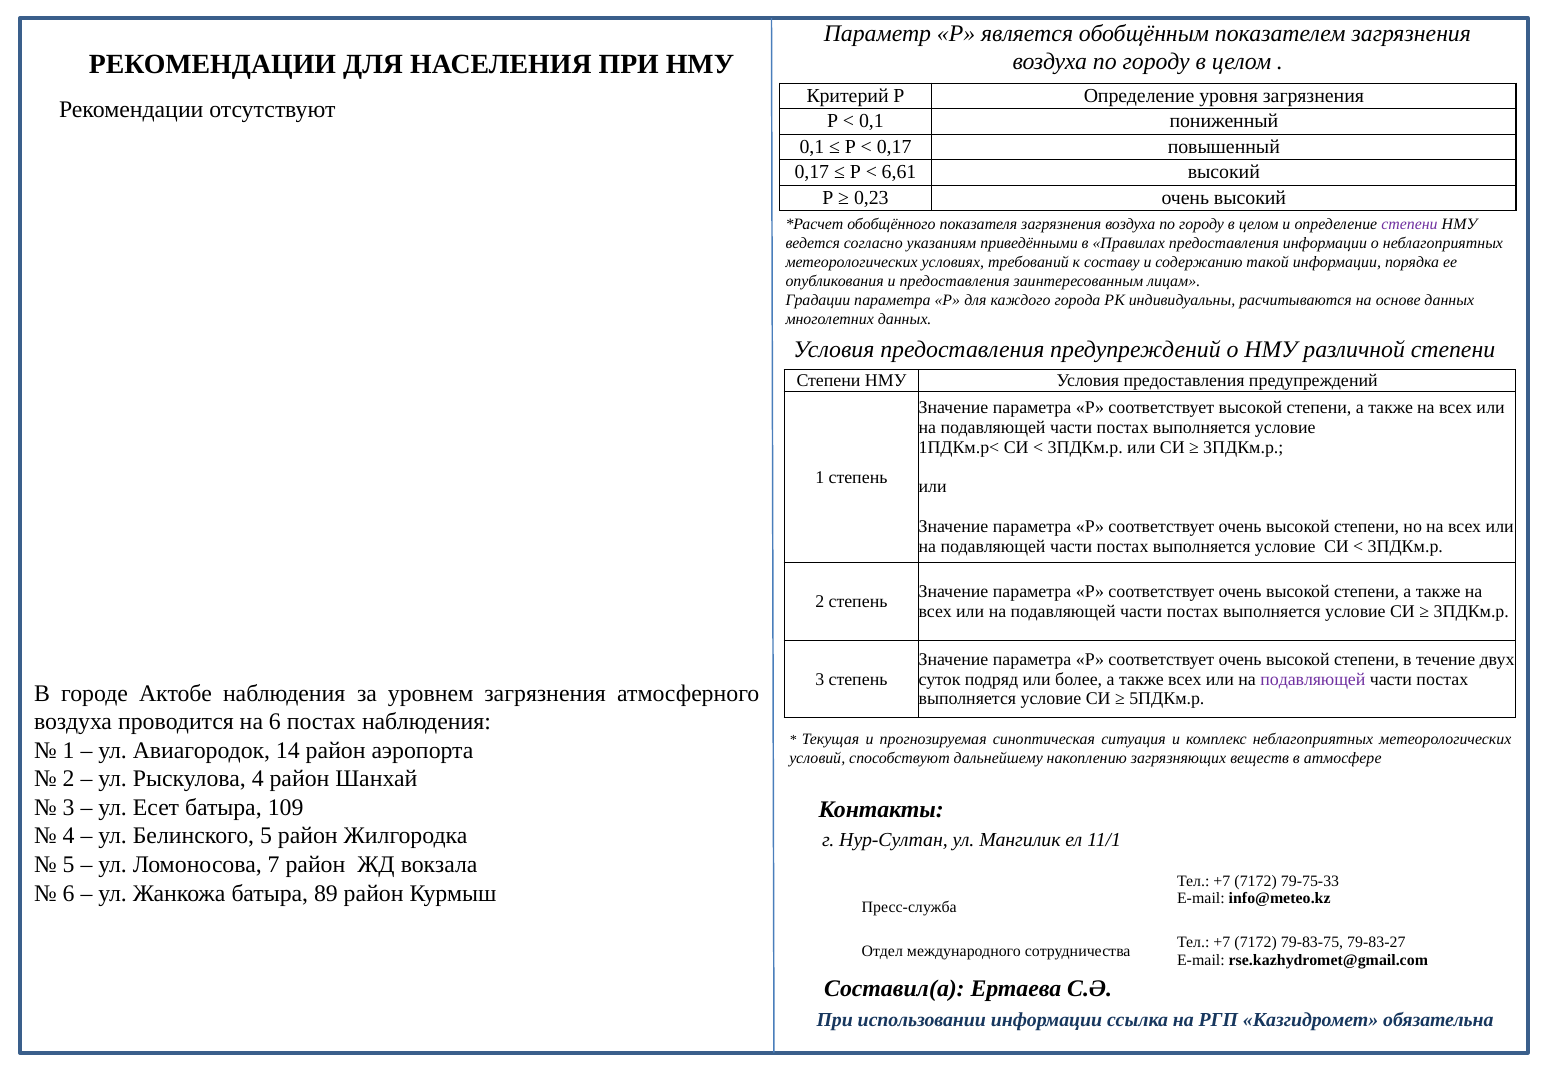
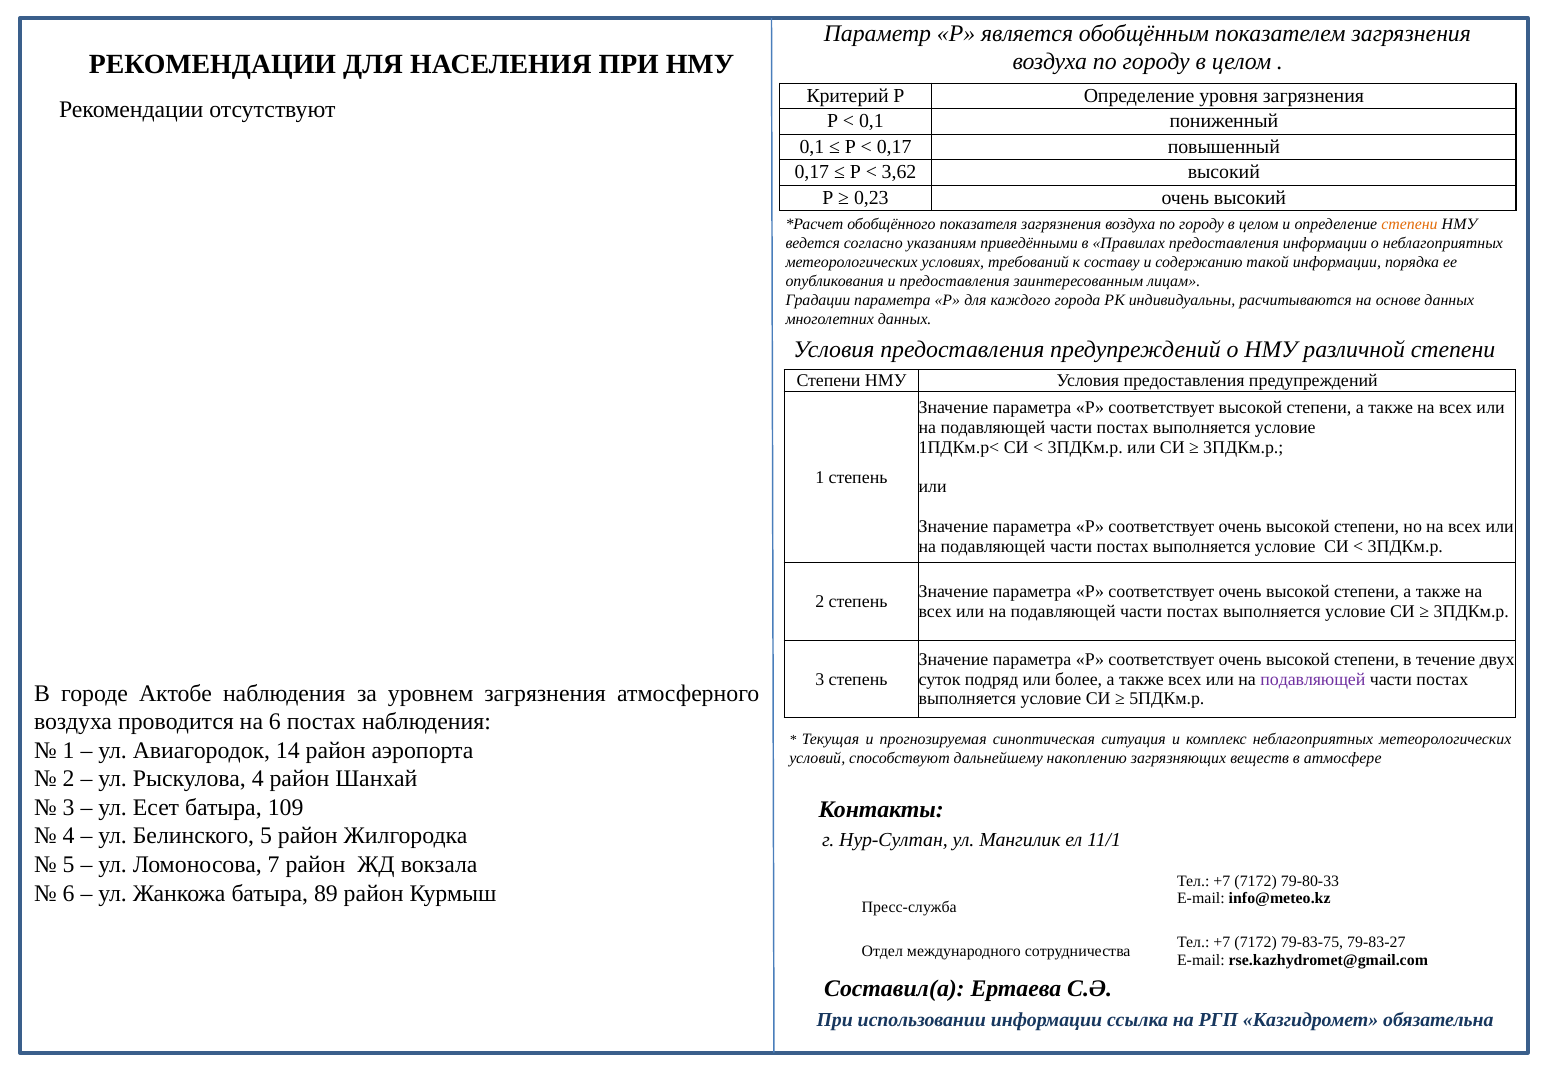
6,61: 6,61 -> 3,62 (899, 172)
степени colour: purple -> orange (1409, 225)
79-75-33: 79-75-33 -> 79-80-33 (1310, 881)
